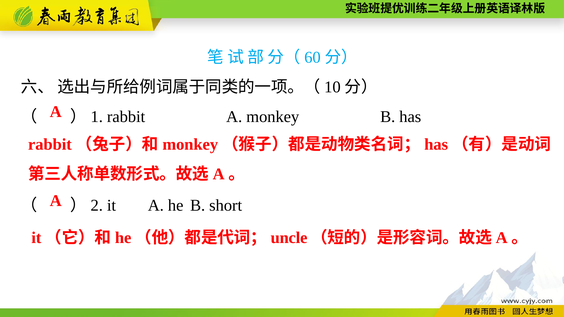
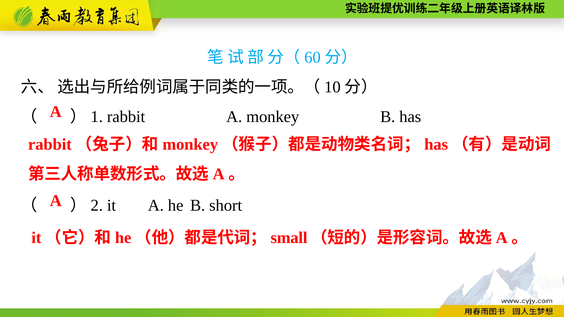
uncle: uncle -> small (289, 238)
